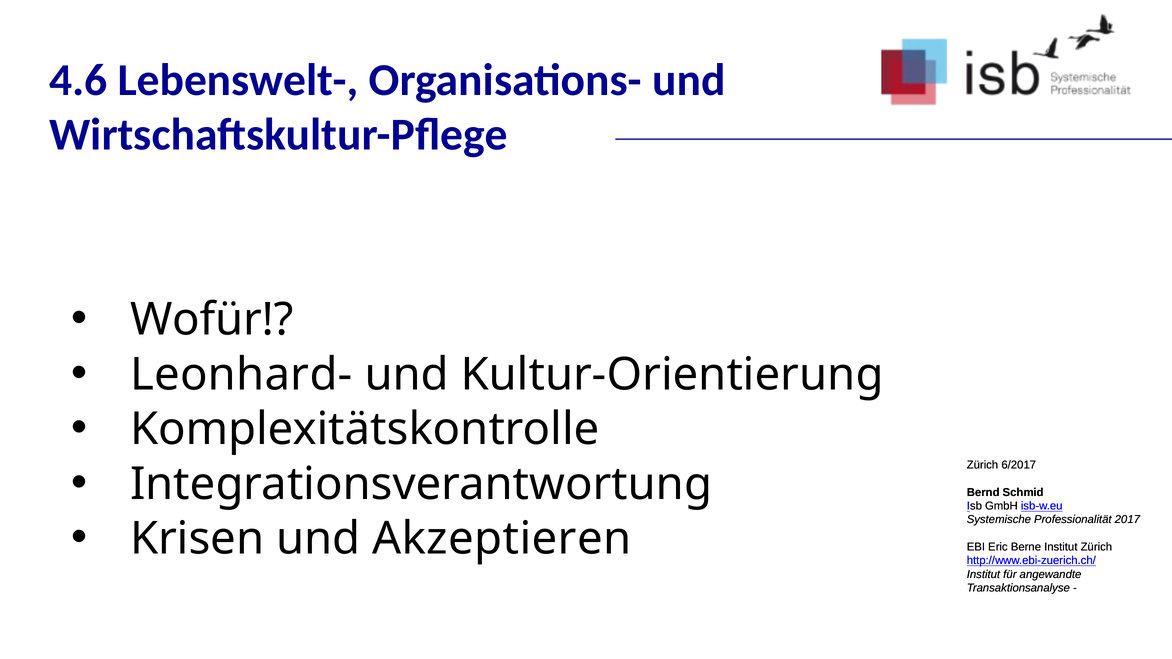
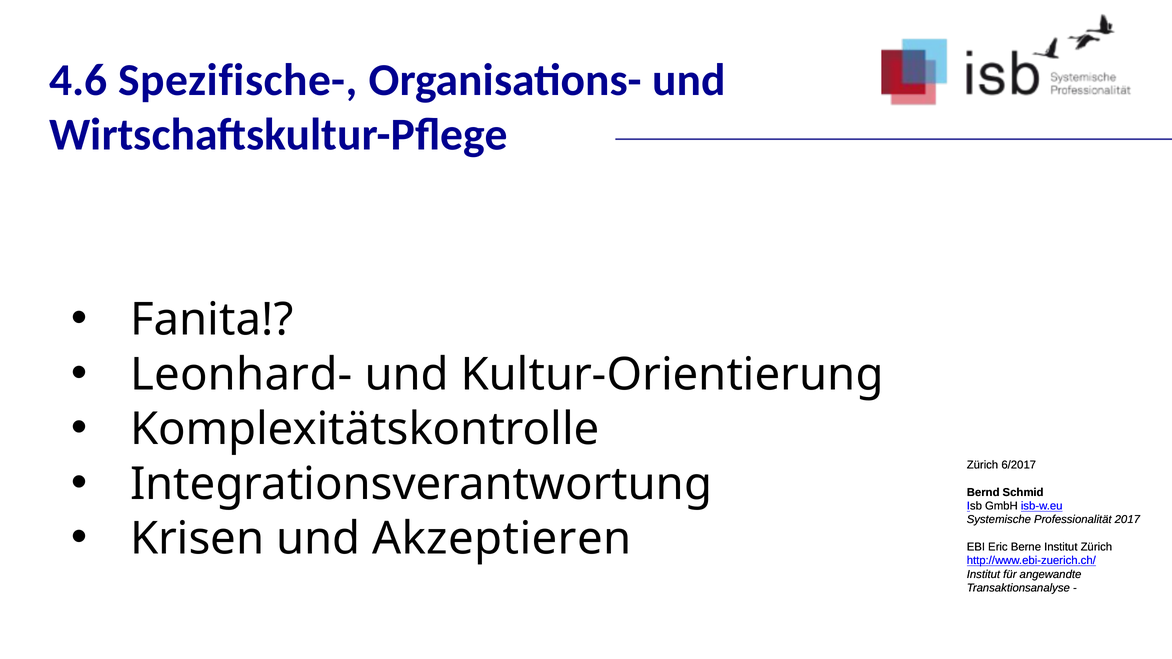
Lebenswelt-: Lebenswelt- -> Spezifische- (238, 80)
Wofür: Wofür -> Fanita (212, 320)
